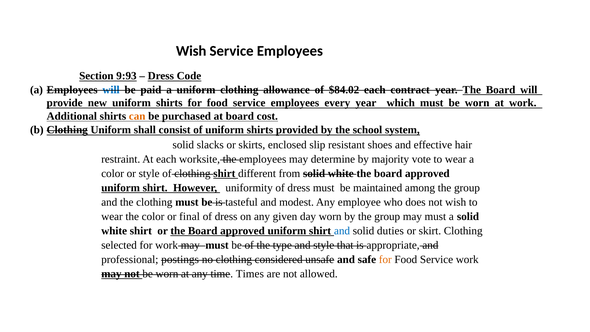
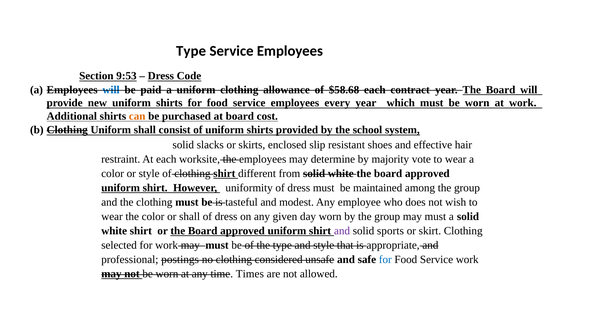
Wish: Wish -> Type (191, 51)
9:93: 9:93 -> 9:53 (126, 76)
$84.02: $84.02 -> $58.68 (344, 90)
or final: final -> shall (190, 216)
and colour: blue -> purple (342, 231)
duties: duties -> sports (390, 231)
for colour: orange -> blue (385, 259)
